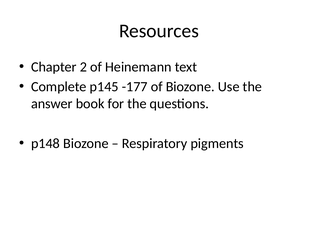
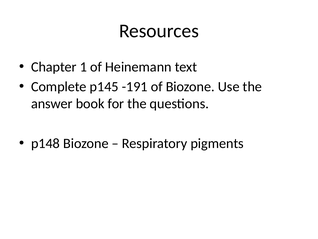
2: 2 -> 1 (83, 67)
-177: -177 -> -191 (135, 87)
